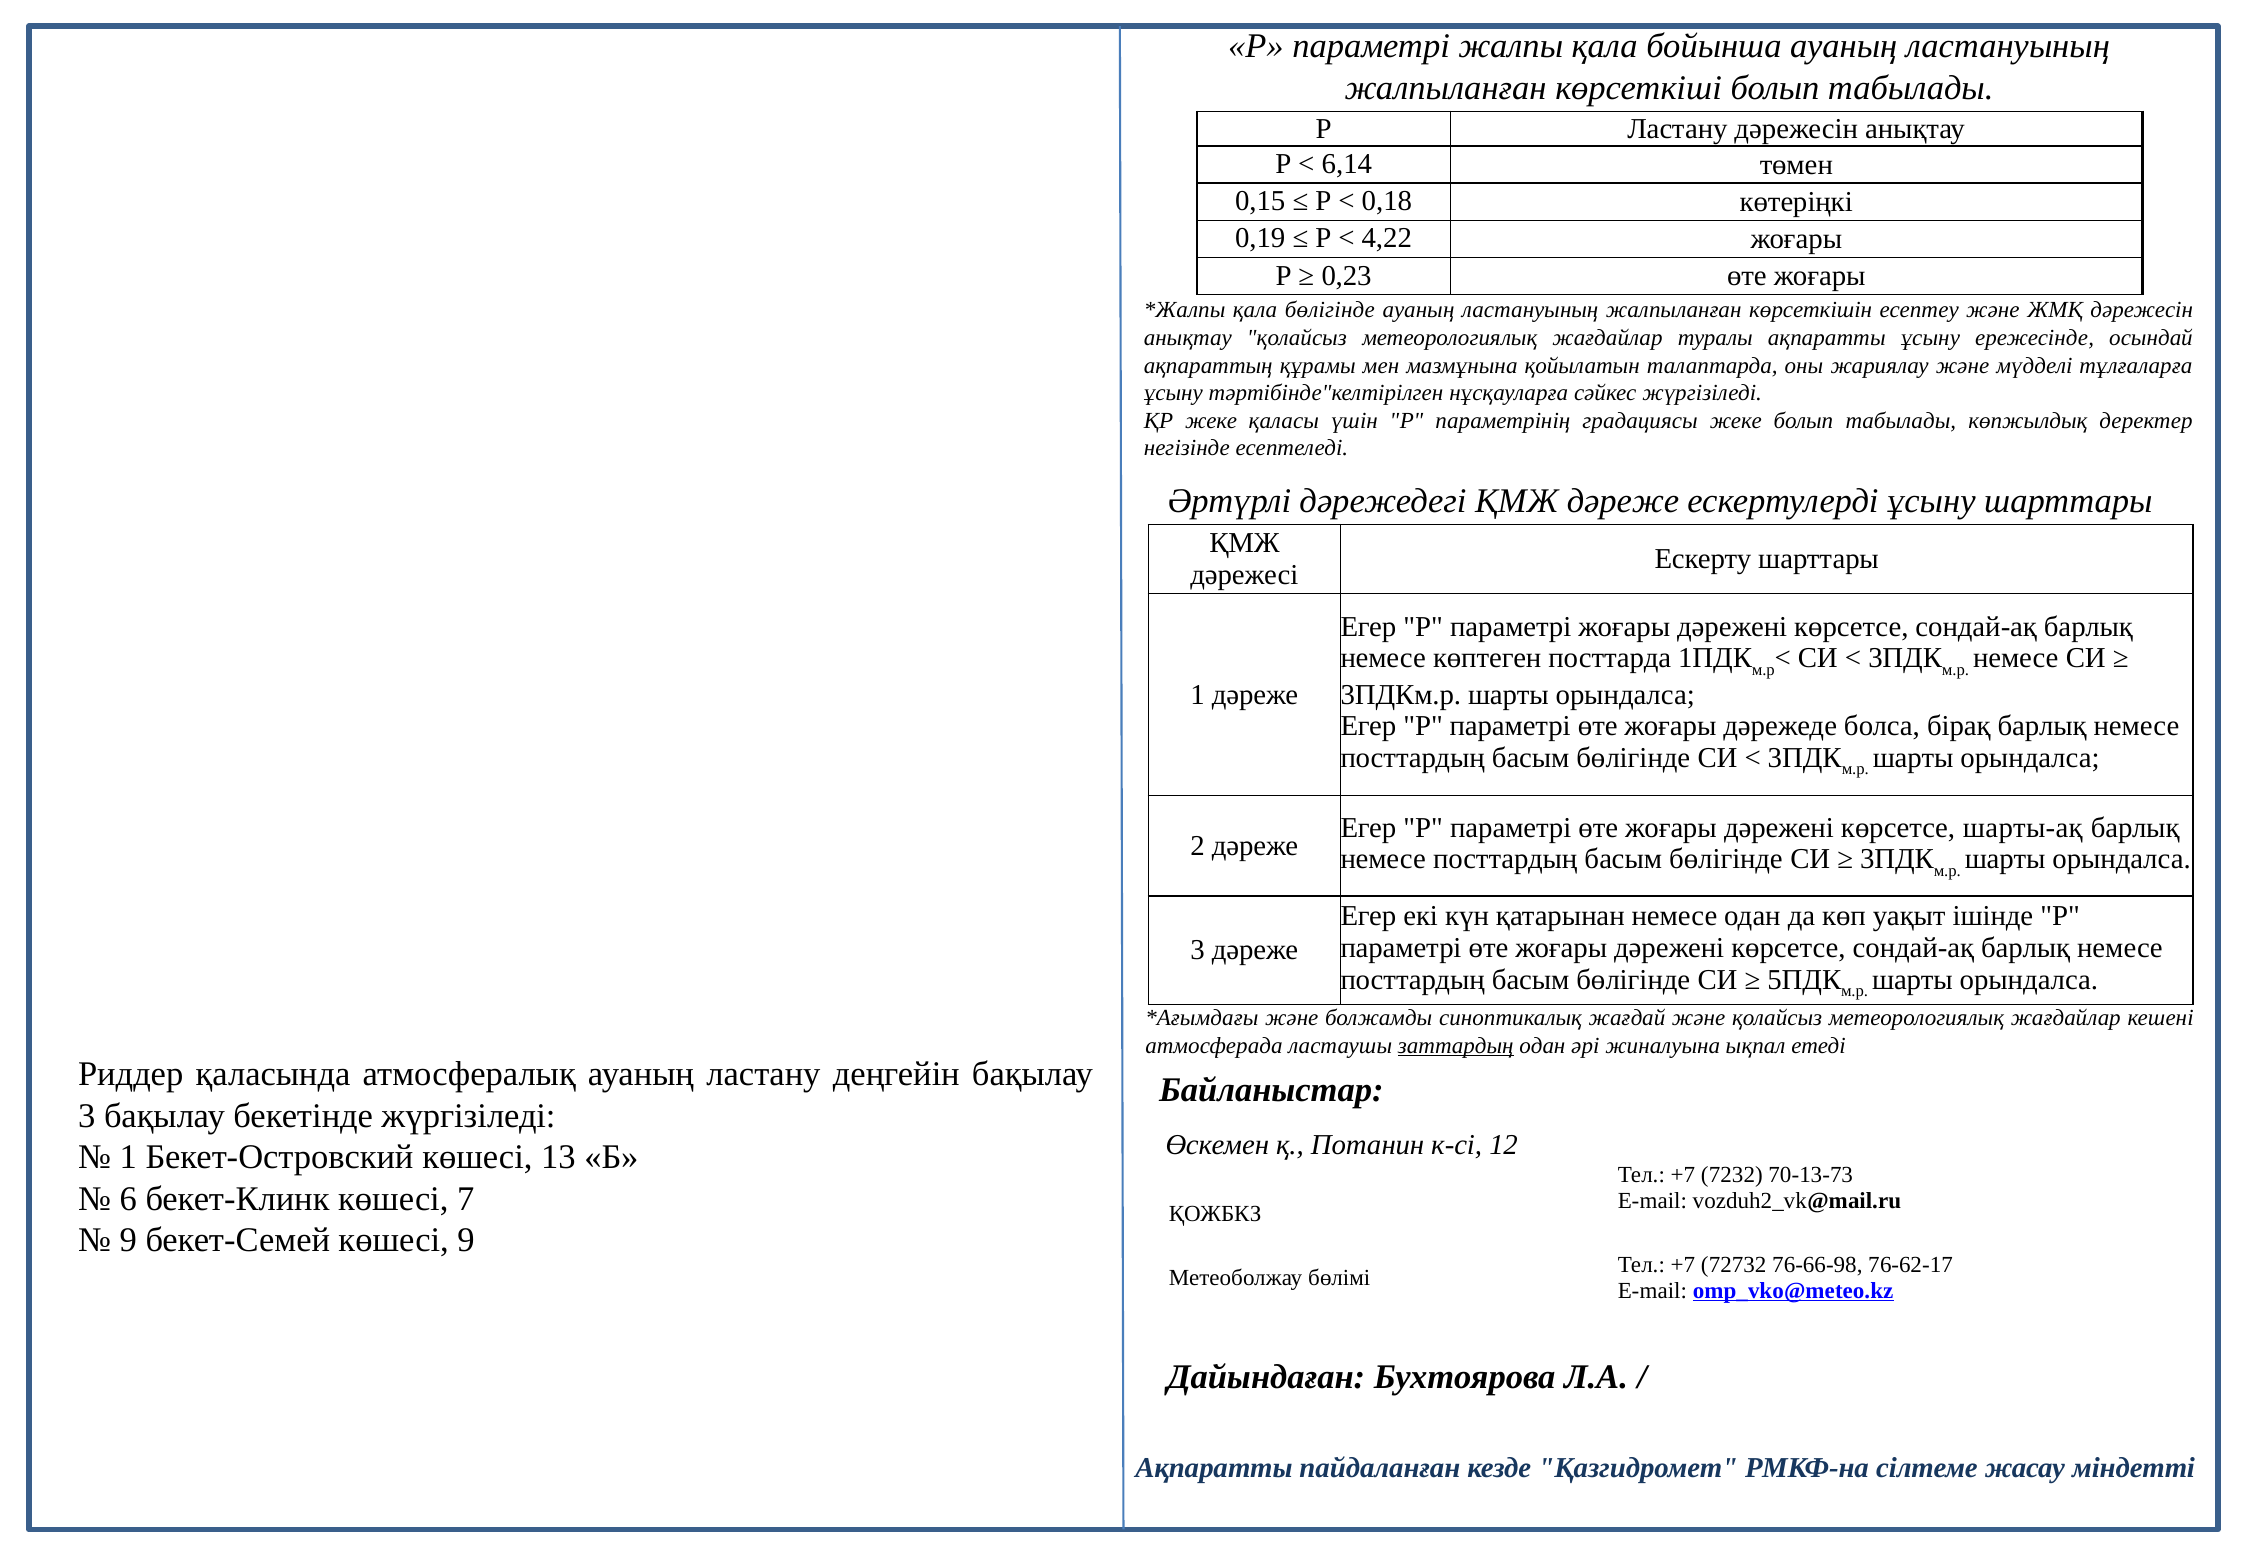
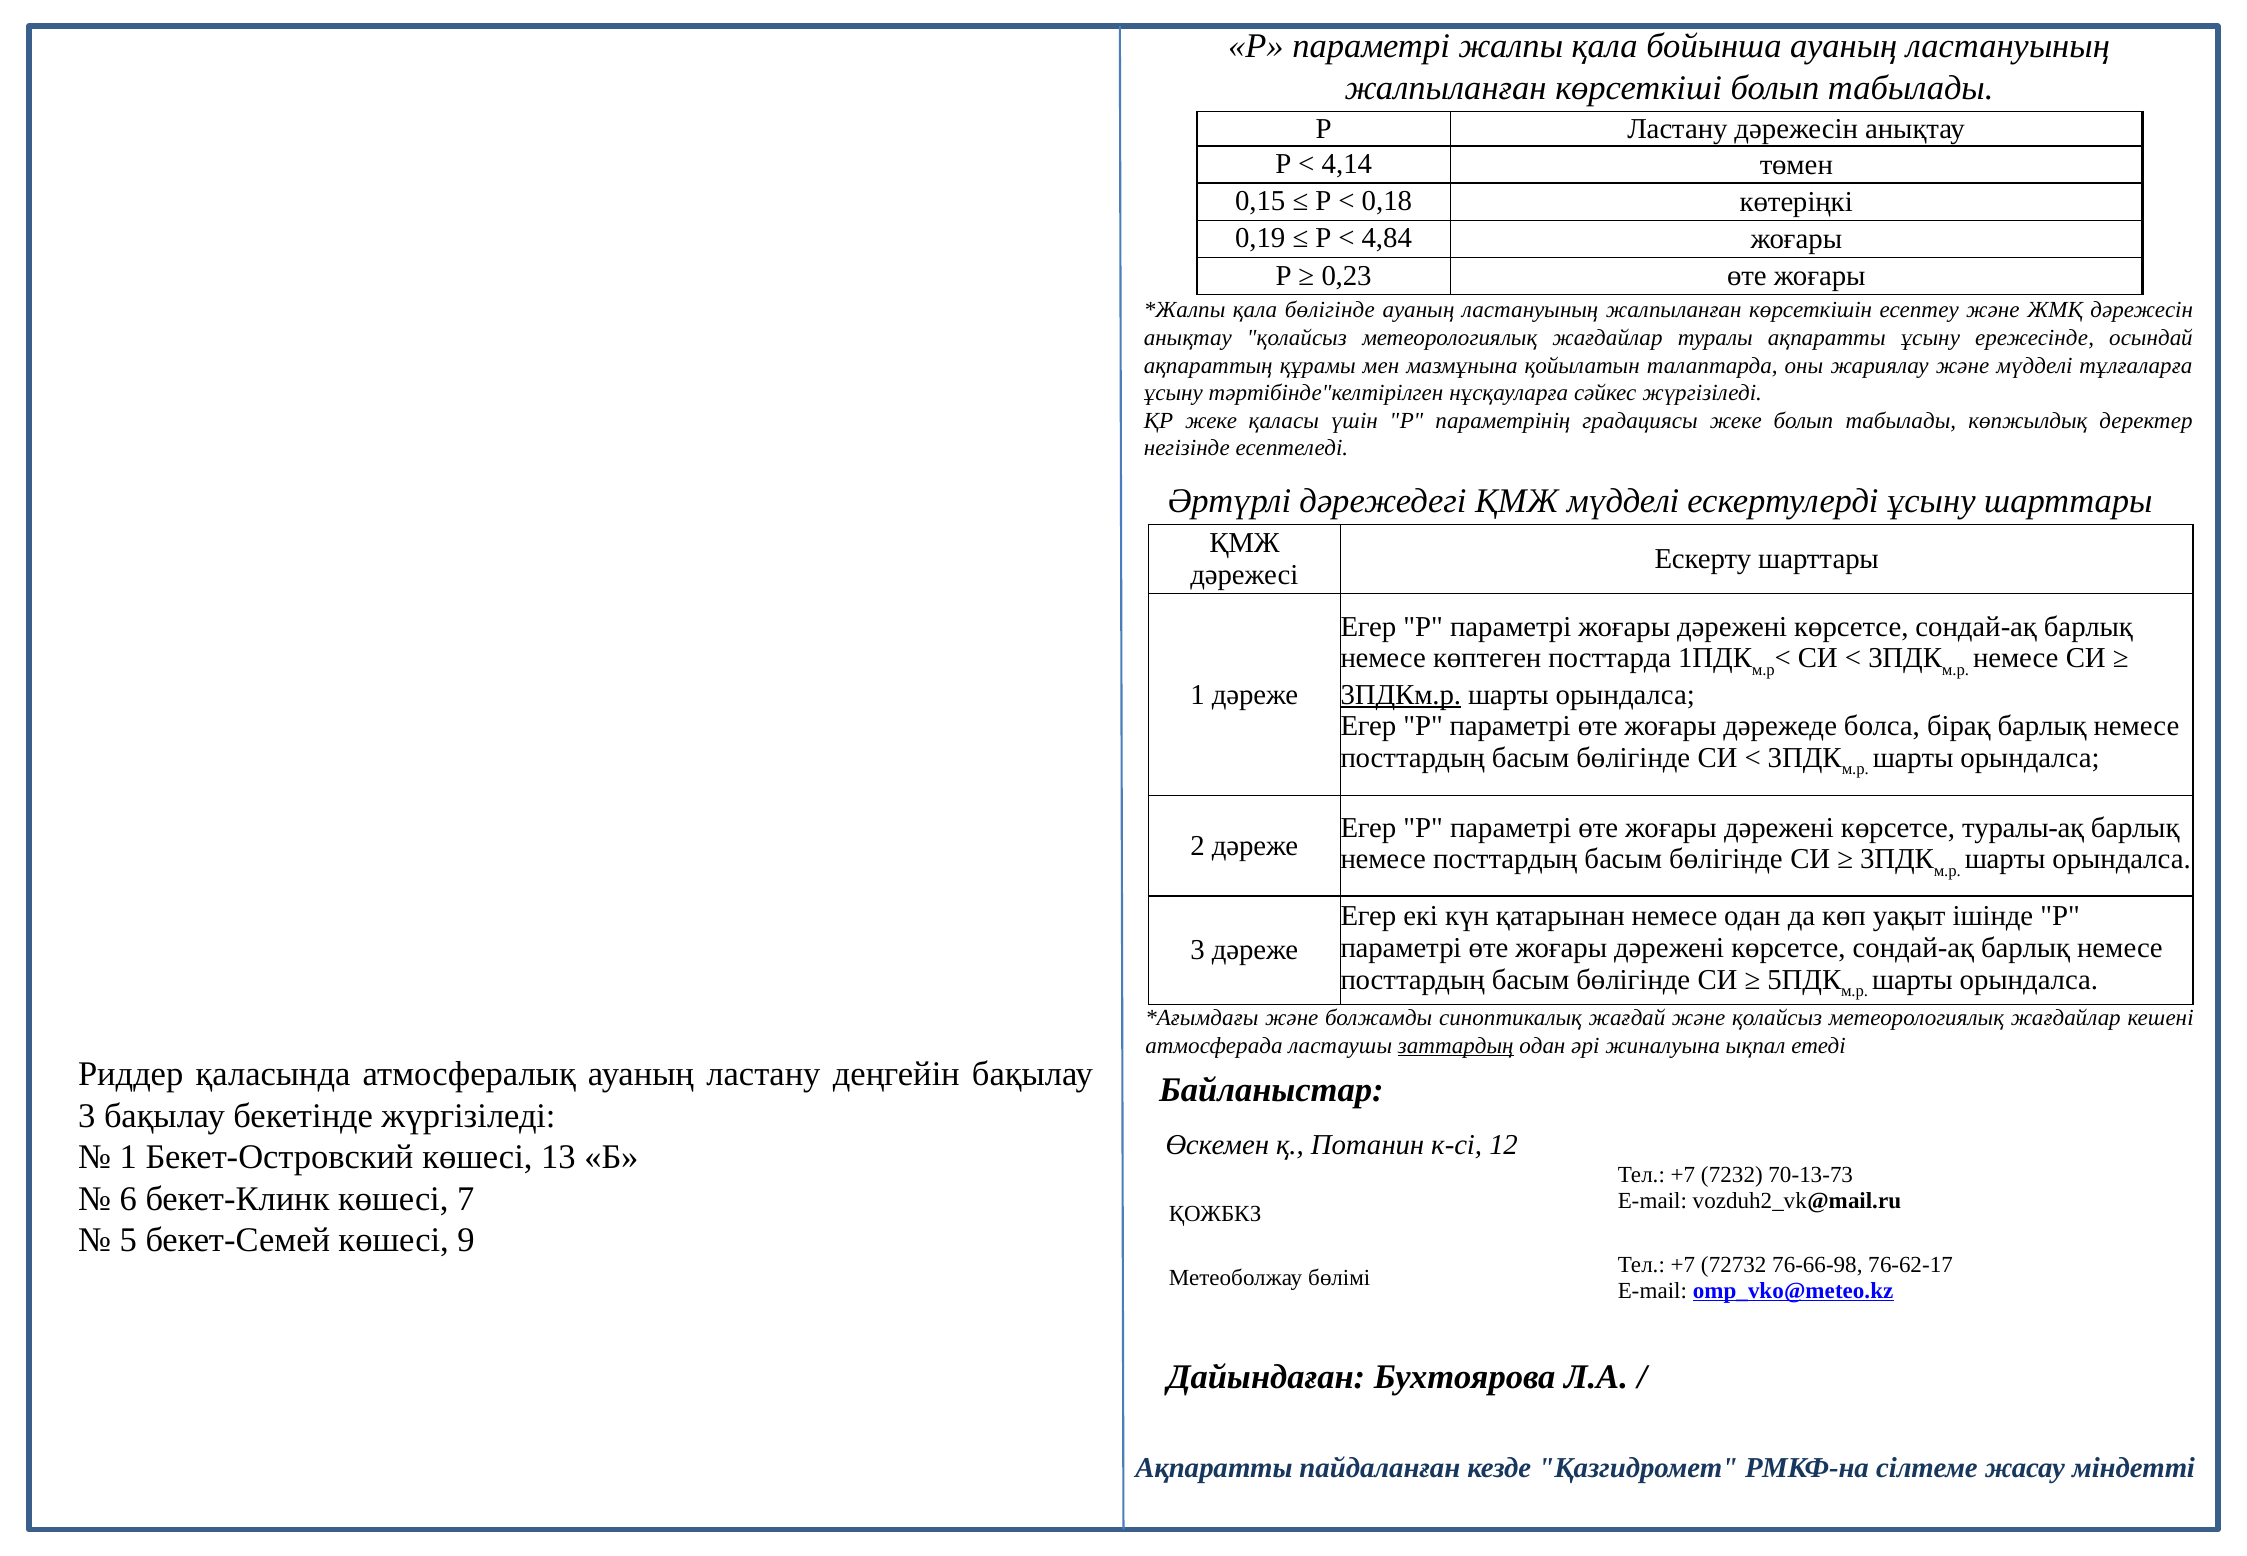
6,14: 6,14 -> 4,14 (1347, 164)
4,22: 4,22 -> 4,84 (1387, 238)
ҚМЖ дәреже: дәреже -> мүдделі (1623, 501)
3ПДКм.р underline: none -> present (1401, 694)
шарты-ақ: шарты-ақ -> туралы-ақ (2023, 827)
9: 9 -> 5 (128, 1240)
